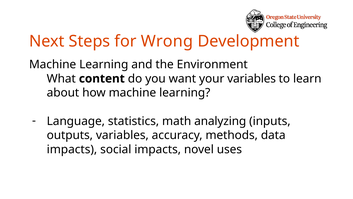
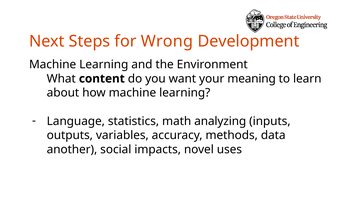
your variables: variables -> meaning (252, 78)
impacts: impacts -> another (72, 149)
